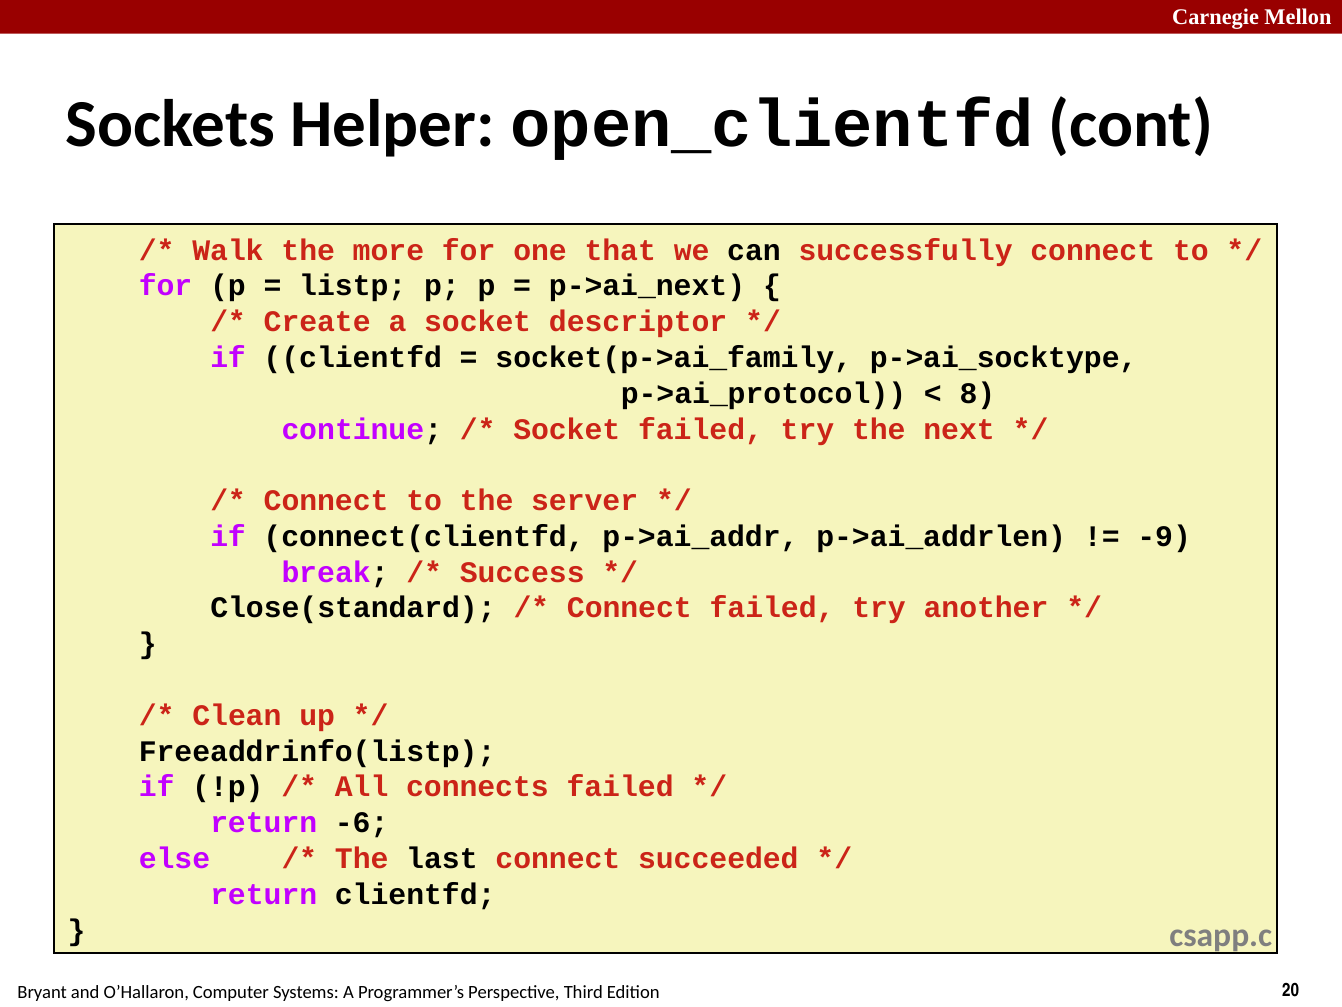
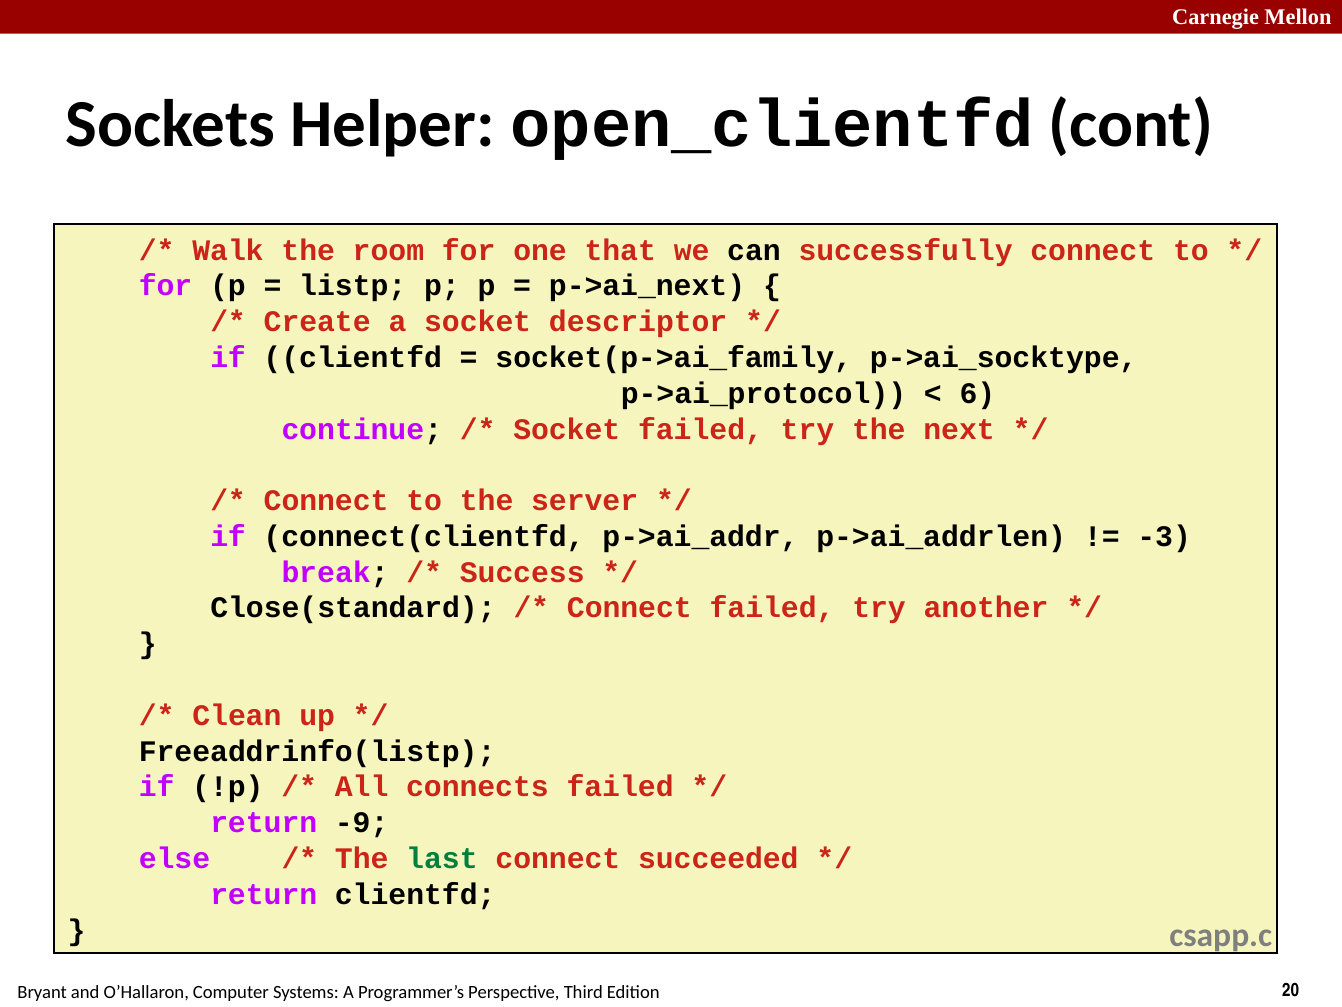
more: more -> room (388, 250)
8: 8 -> 6 (977, 393)
-9: -9 -> -3 (1164, 536)
-6: -6 -> -9 (362, 822)
last colour: black -> green (442, 858)
